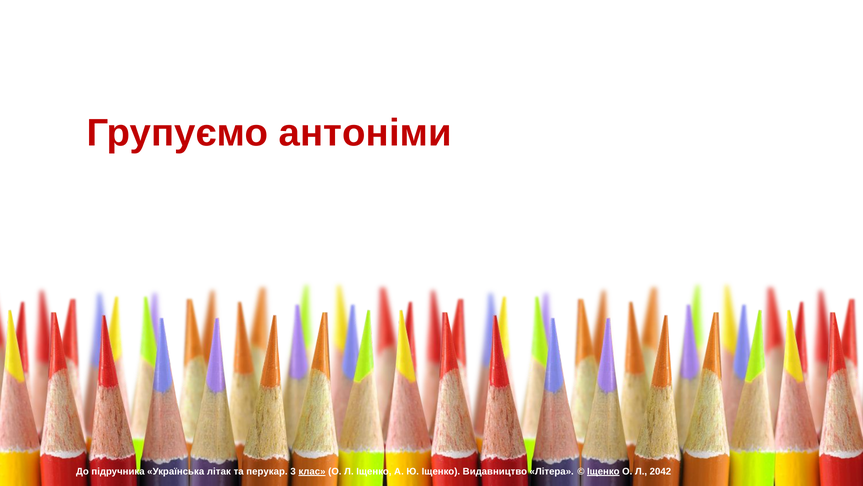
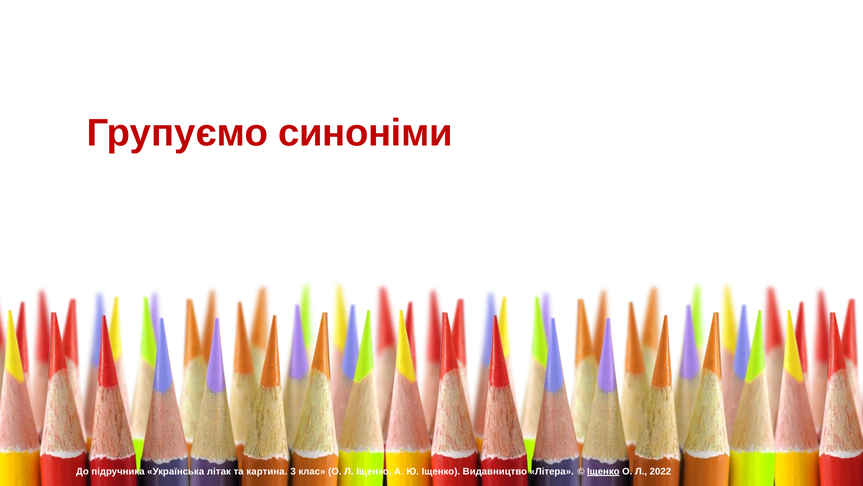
антоніми: антоніми -> синоніми (366, 133)
перукар: перукар -> картина (267, 471)
клас underline: present -> none (312, 471)
2042: 2042 -> 2022 (660, 471)
